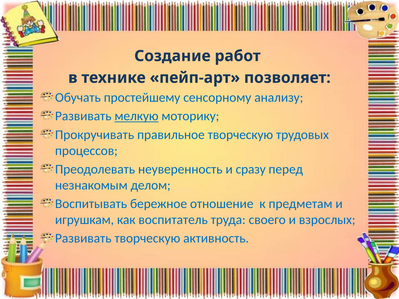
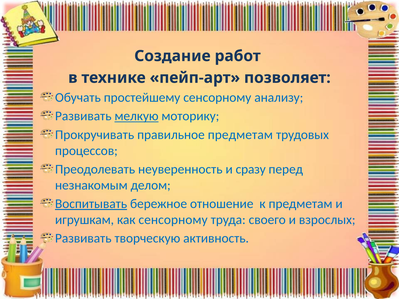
правильное творческую: творческую -> предметам (240, 135)
Воспитывать underline: none -> present (91, 204)
как воспитатель: воспитатель -> сенсорному (173, 220)
